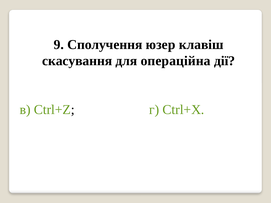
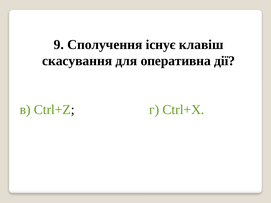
юзер: юзер -> існує (161, 45)
операційна: операційна -> оперативна (176, 61)
